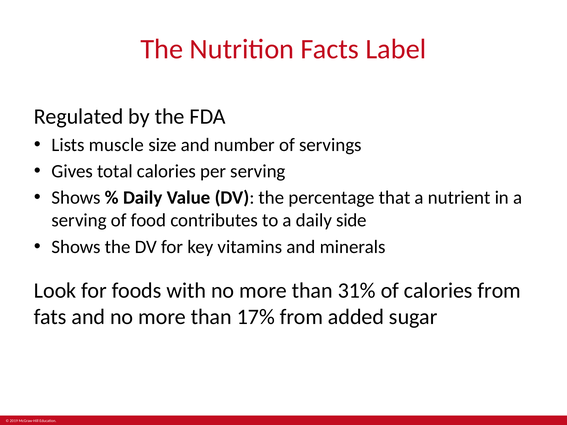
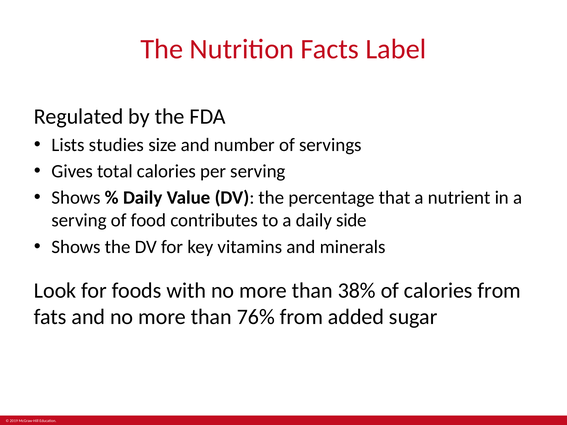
muscle: muscle -> studies (116, 145)
31%: 31% -> 38% (357, 291)
17%: 17% -> 76% (256, 317)
